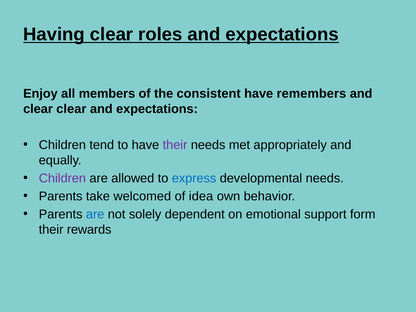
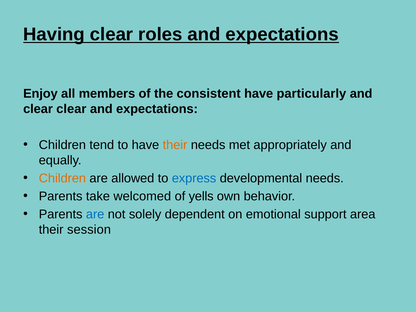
remembers: remembers -> particularly (311, 94)
their colour: purple -> orange (175, 145)
Children colour: purple -> orange (62, 178)
idea: idea -> yells (201, 196)
form: form -> area (363, 214)
rewards: rewards -> session (89, 230)
